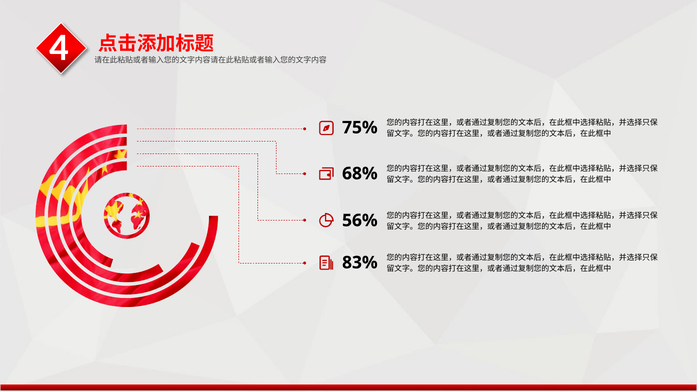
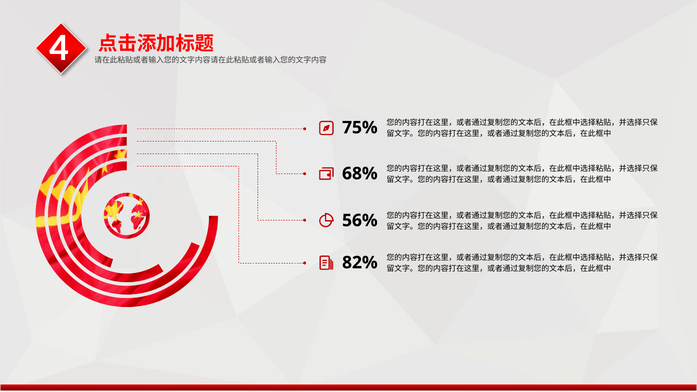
83%: 83% -> 82% (360, 263)
